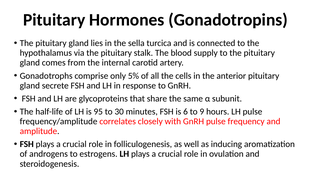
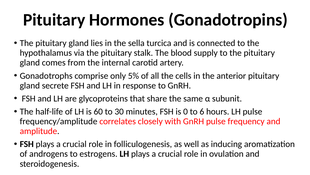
95: 95 -> 60 (98, 111)
6: 6 -> 0 (186, 111)
9: 9 -> 6 (202, 111)
